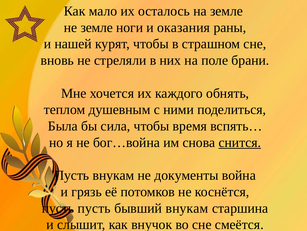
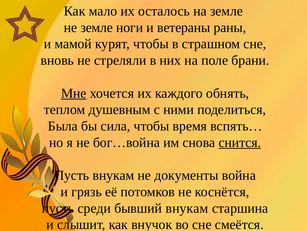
оказания: оказания -> ветераны (184, 27)
нашей: нашей -> мамой (73, 44)
Мне underline: none -> present (74, 93)
пусть пусть: пусть -> среди (94, 208)
